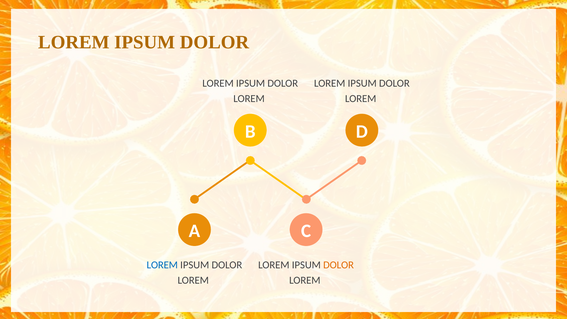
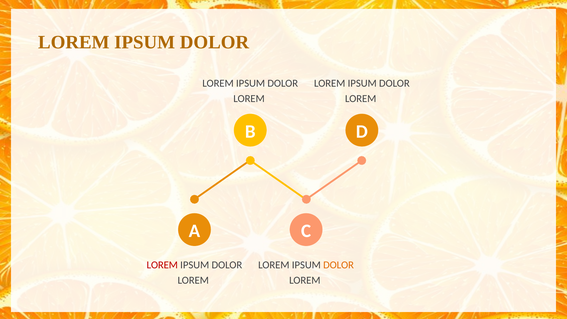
LOREM colour: blue -> red (162, 265)
